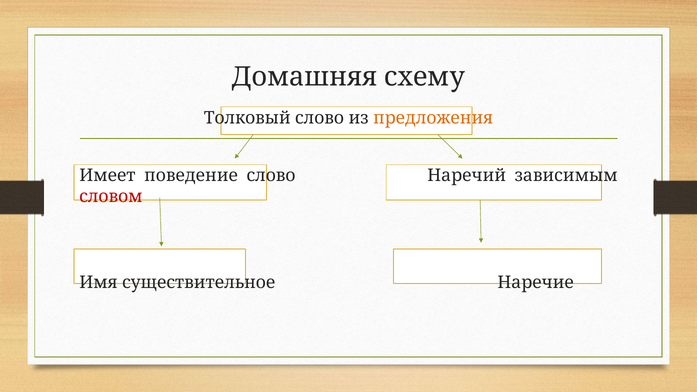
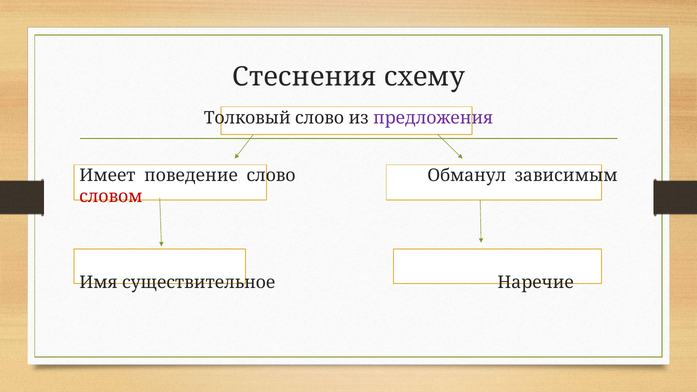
Домашняя: Домашняя -> Стеснения (305, 77)
предложения colour: orange -> purple (433, 118)
Наречий: Наречий -> Обманул (467, 176)
